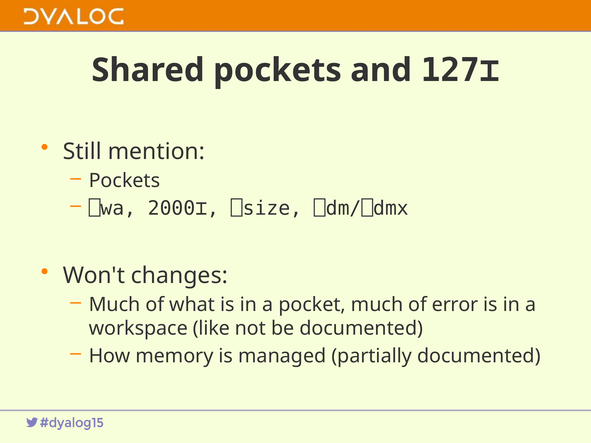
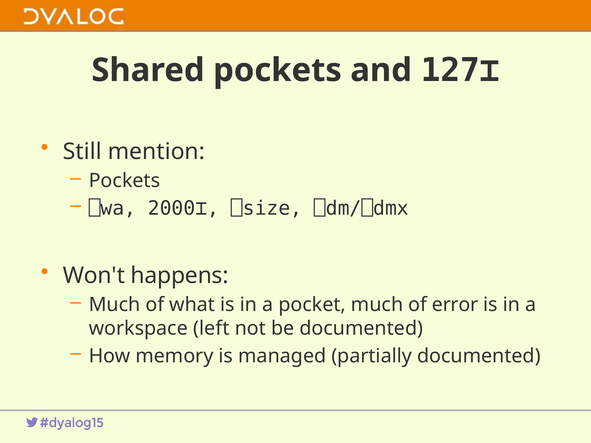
changes: changes -> happens (180, 276)
like: like -> left (211, 329)
